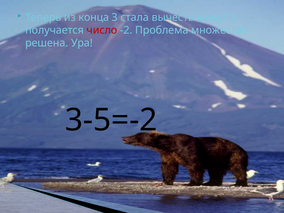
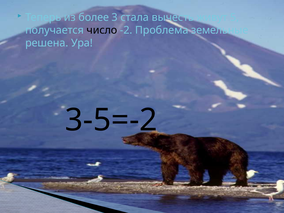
конца: конца -> более (94, 17)
число colour: red -> black (102, 30)
множество: множество -> земельные (220, 30)
